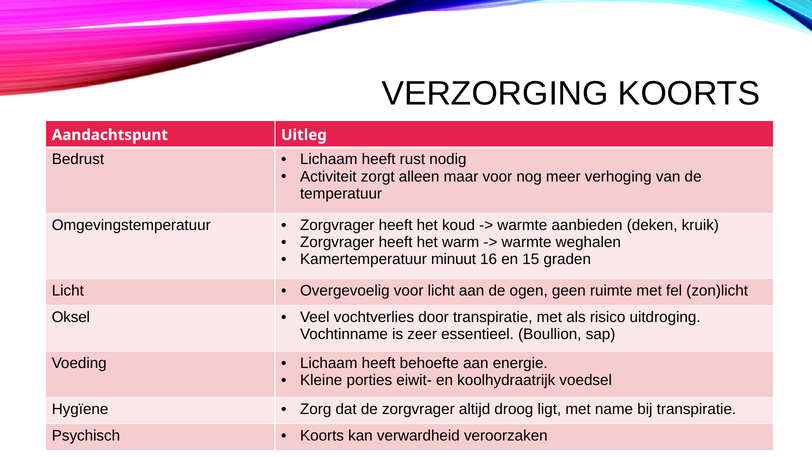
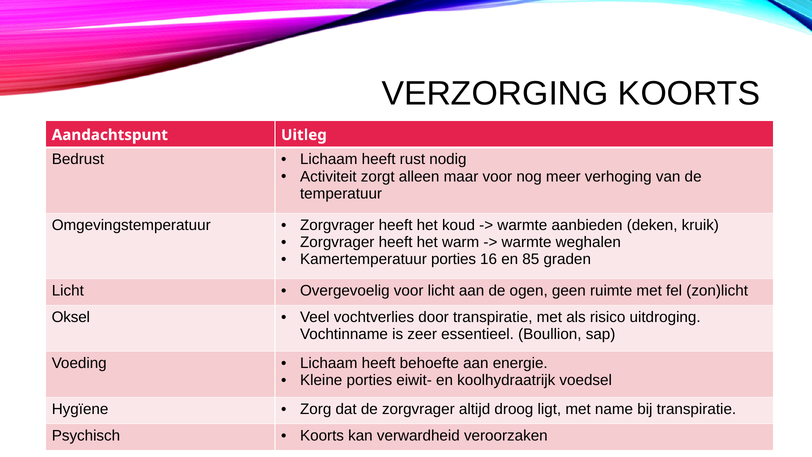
Kamertemperatuur minuut: minuut -> porties (454, 259)
15: 15 -> 85 (531, 259)
